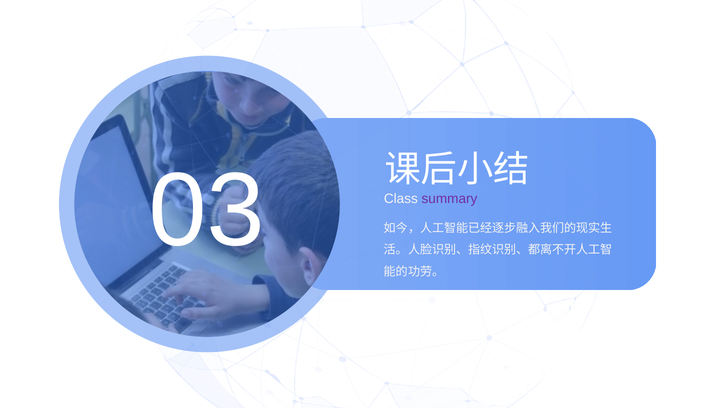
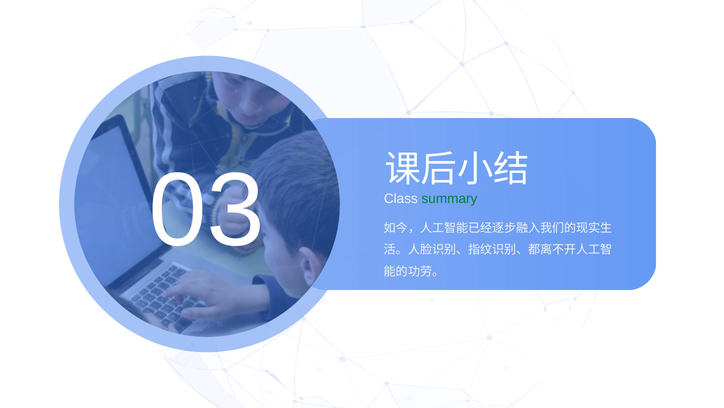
summary colour: purple -> green (449, 198)
